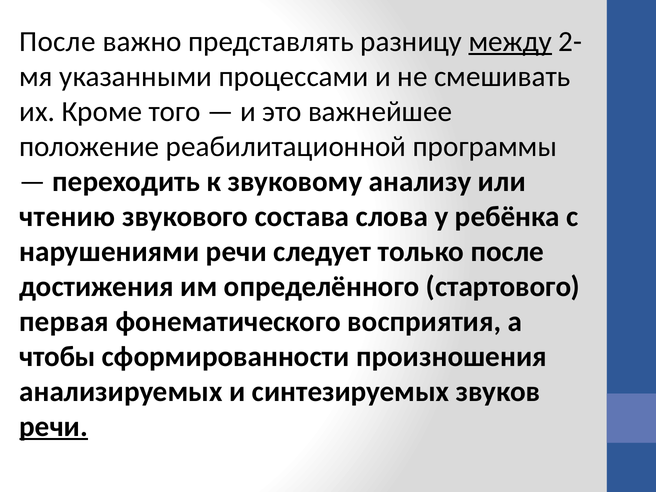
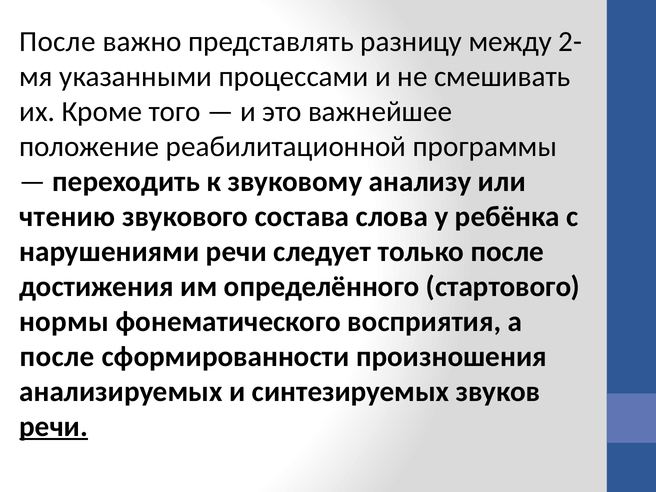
между underline: present -> none (510, 41)
первая: первая -> нормы (64, 321)
чтобы: чтобы -> после (57, 356)
